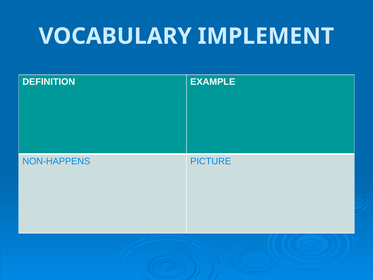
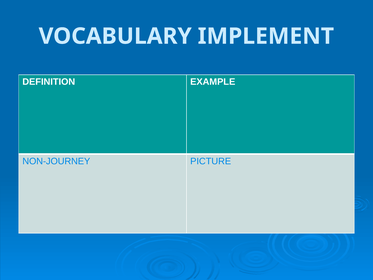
NON-HAPPENS: NON-HAPPENS -> NON-JOURNEY (56, 161)
